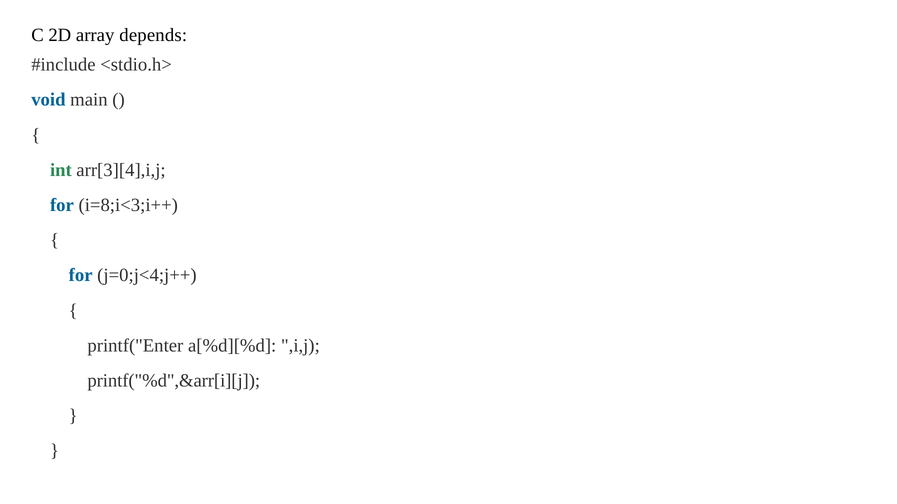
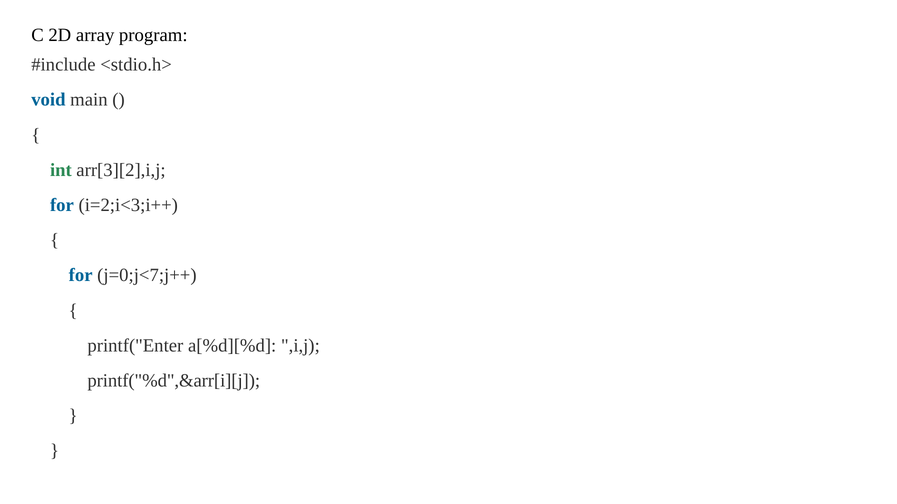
depends: depends -> program (153, 35)
arr[3][4],i,j: arr[3][4],i,j -> arr[3][2],i,j (121, 170)
i=8;i<3;i++: i=8;i<3;i++ -> i=2;i<3;i++ (128, 205)
j=0;j<4;j++: j=0;j<4;j++ -> j=0;j<7;j++ (147, 276)
